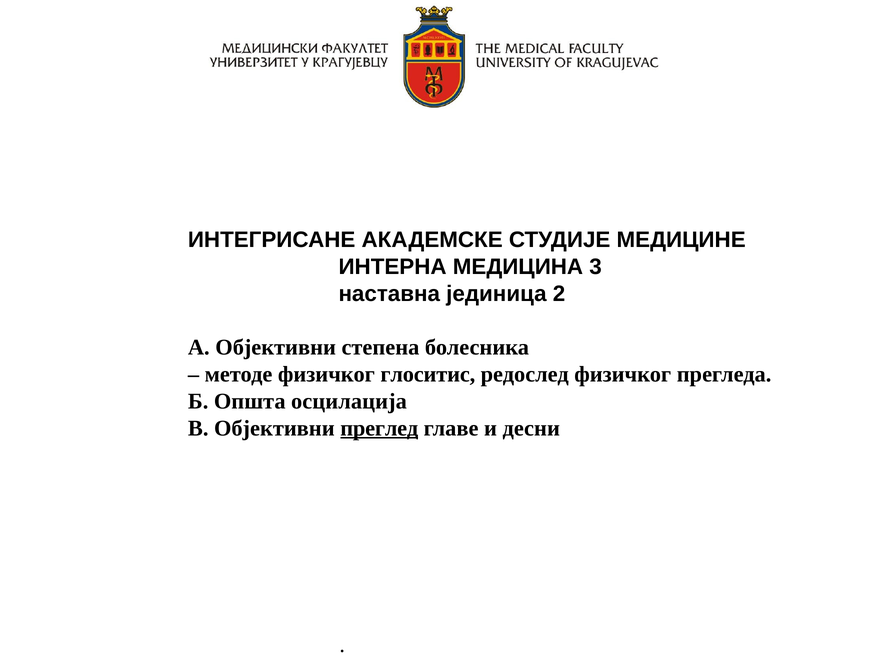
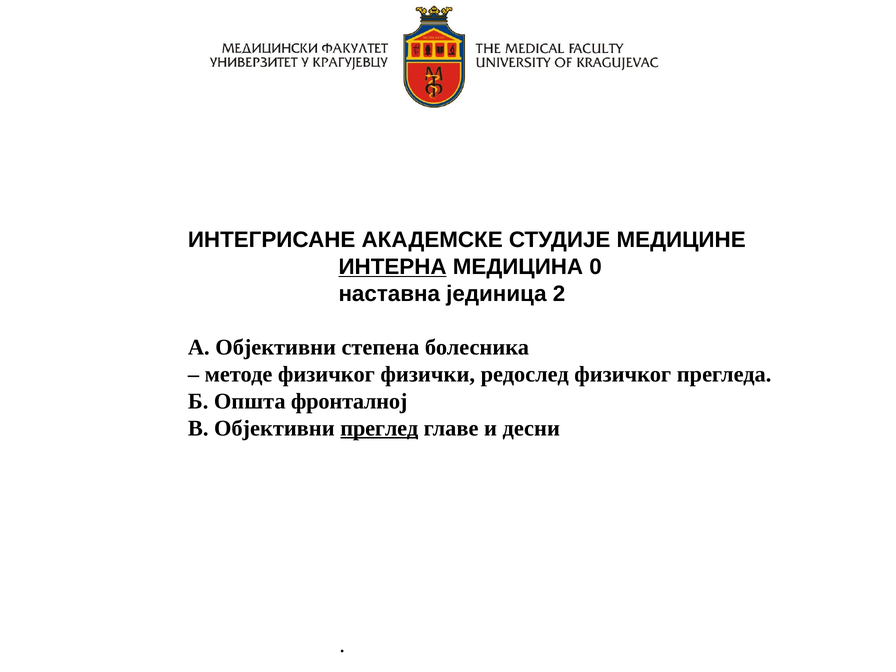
ИНТЕРНА underline: none -> present (393, 267)
3: 3 -> 0 (596, 267)
глоситис: глоситис -> физички (428, 374)
осцилација: осцилација -> фронталној (349, 401)
